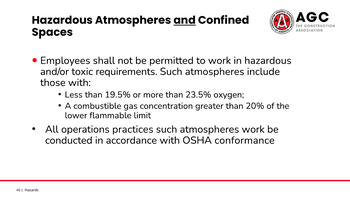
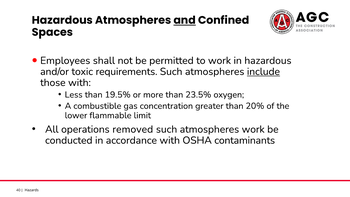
include underline: none -> present (263, 72)
practices: practices -> removed (133, 129)
conformance: conformance -> contaminants (245, 140)
